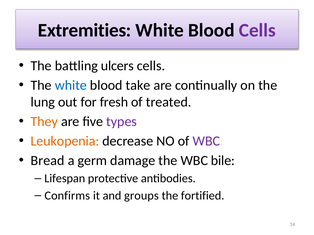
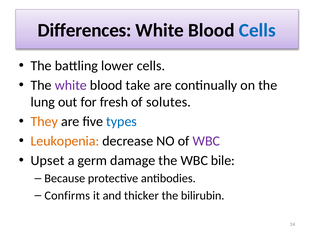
Extremities: Extremities -> Differences (85, 30)
Cells colour: purple -> blue (257, 30)
ulcers: ulcers -> lower (117, 66)
white colour: blue -> purple (71, 85)
treated: treated -> solutes (169, 102)
types colour: purple -> blue (122, 122)
Bread: Bread -> Upset (48, 161)
Lifespan: Lifespan -> Because (65, 179)
groups: groups -> thicker (141, 196)
fortified: fortified -> bilirubin (203, 196)
